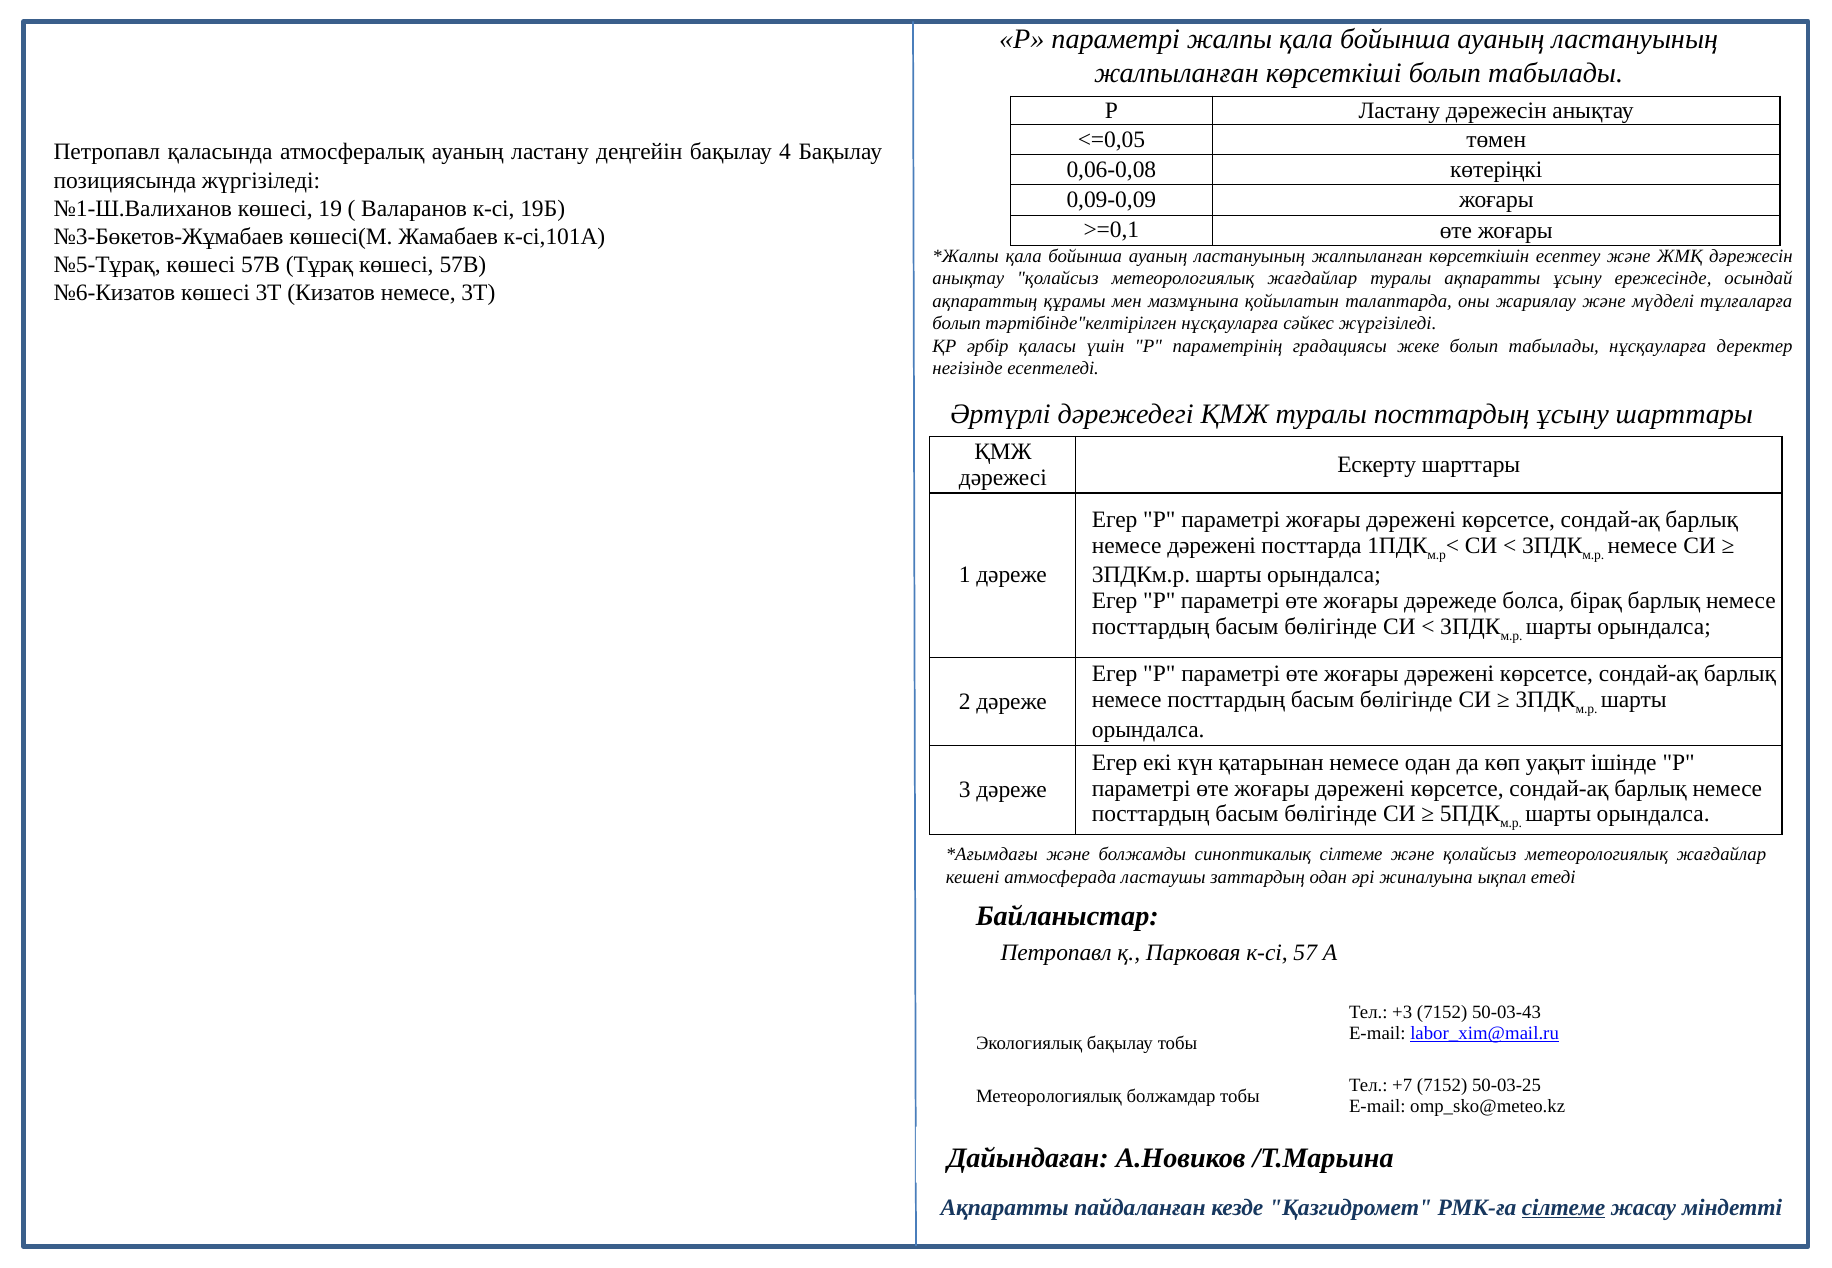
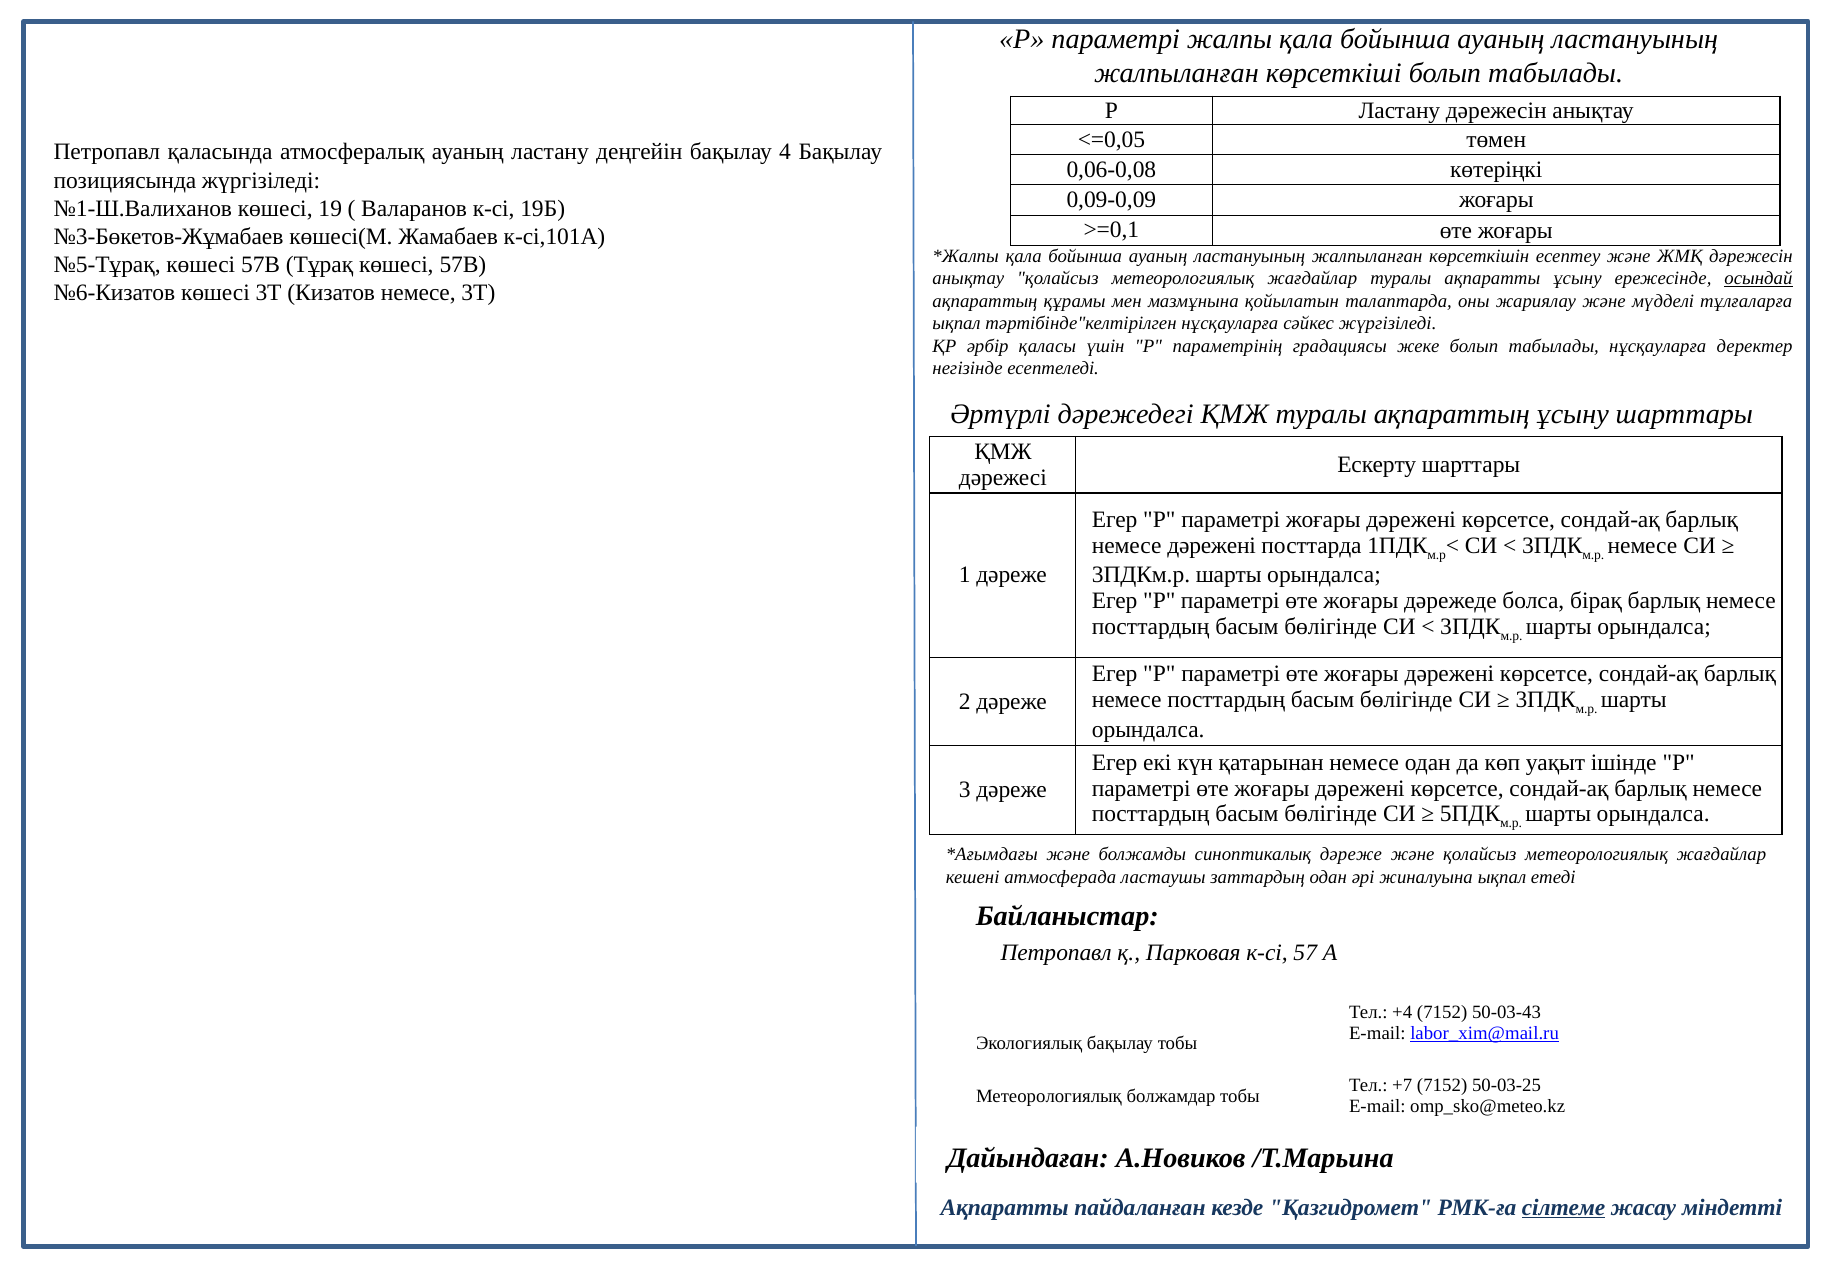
осындай underline: none -> present (1758, 278)
болып: болып -> ықпал (957, 323)
туралы посттардың: посттардың -> ақпараттың (1452, 415)
синоптикалық сілтеме: сілтеме -> дәреже (1351, 855)
+3: +3 -> +4 (1402, 1012)
